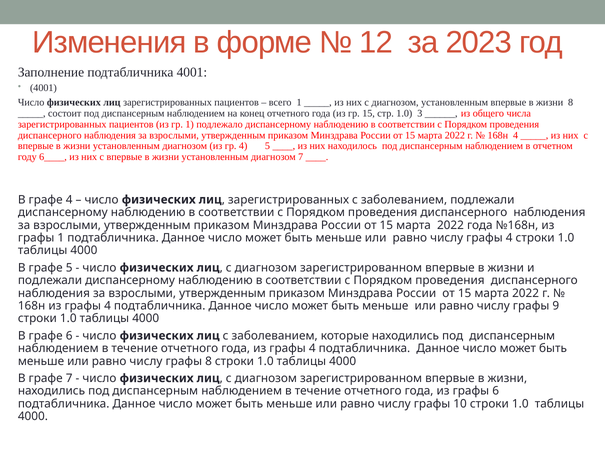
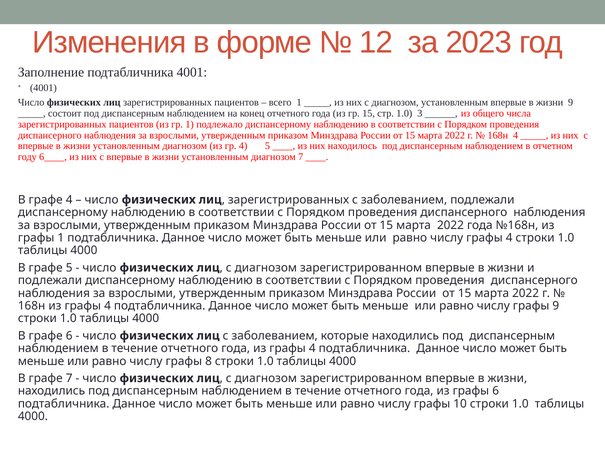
жизни 8: 8 -> 9 (571, 103)
